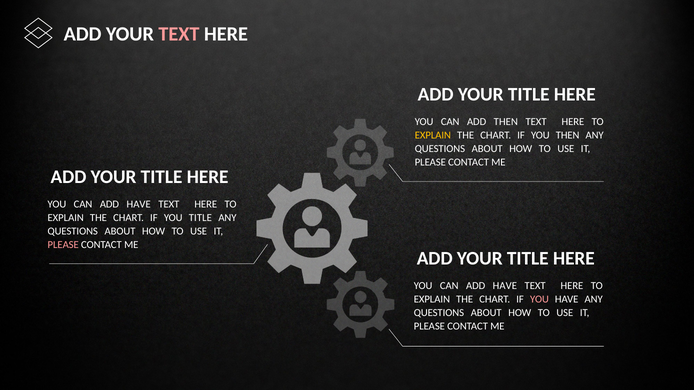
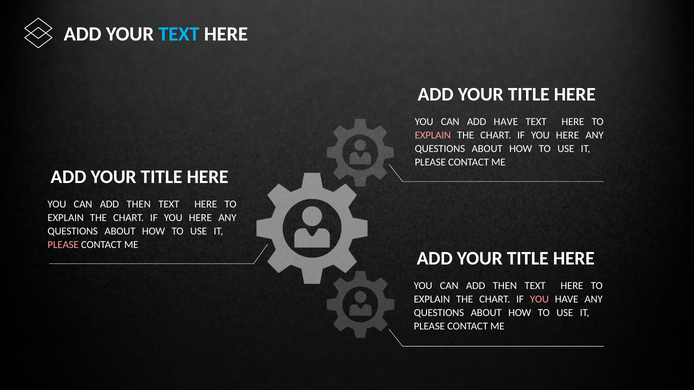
TEXT colour: pink -> light blue (179, 34)
ADD THEN: THEN -> HAVE (506, 122)
EXPLAIN colour: yellow -> pink (433, 136)
THEN: THEN -> HERE (568, 136)
HAVE: HAVE -> THEN (139, 204)
TITLE: TITLE -> HERE (200, 218)
HAVE: HAVE -> THEN (505, 286)
